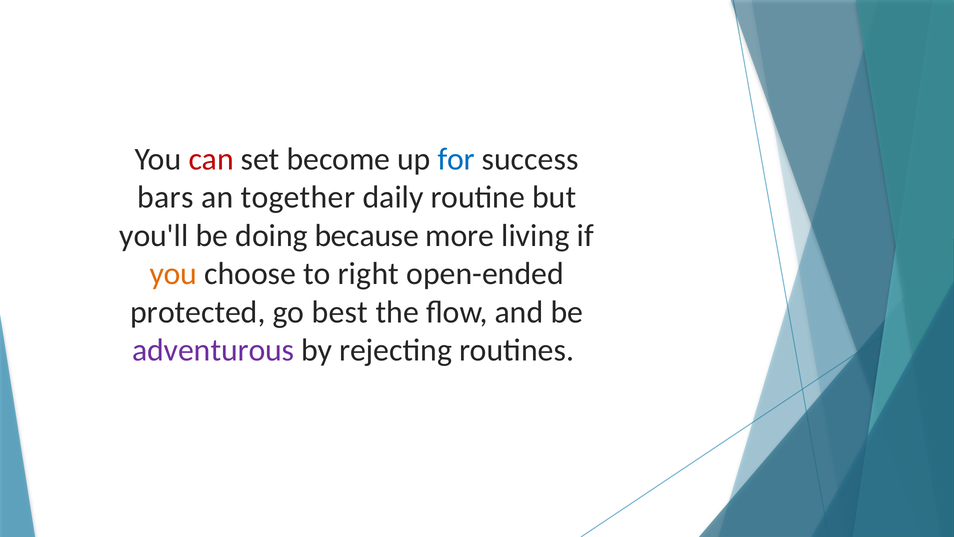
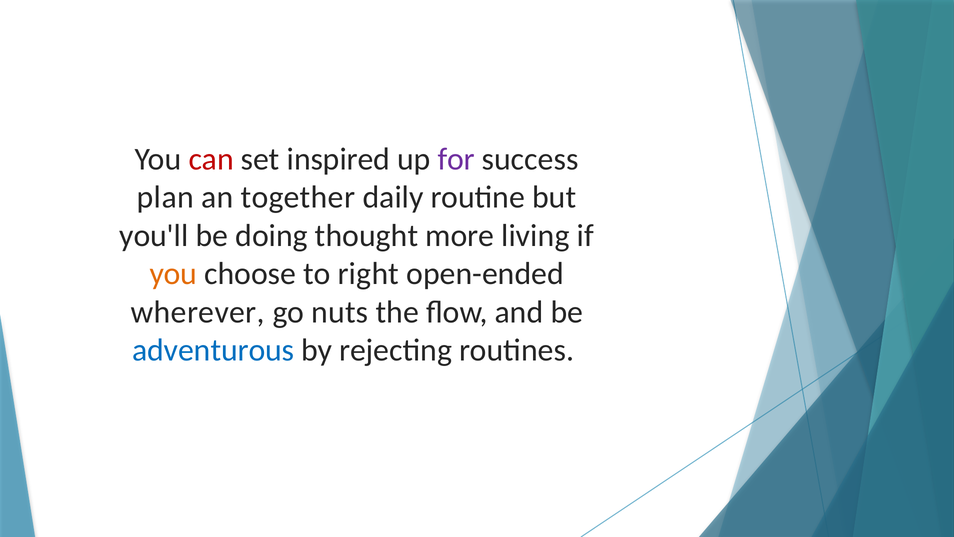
become: become -> inspired (338, 159)
for colour: blue -> purple (456, 159)
bars: bars -> plan (165, 197)
because: because -> thought (367, 235)
protected: protected -> wherever (198, 312)
best: best -> nuts (340, 312)
adventurous colour: purple -> blue (213, 350)
